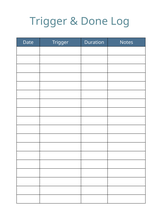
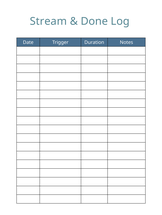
Trigger: Trigger -> Stream (48, 21)
